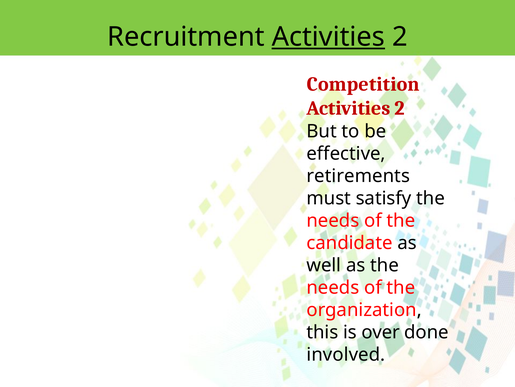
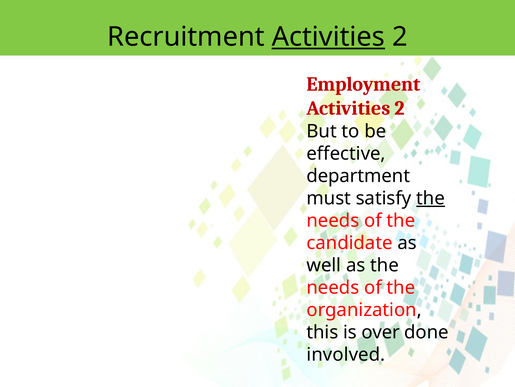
Competition: Competition -> Employment (363, 84)
retirements: retirements -> department (358, 176)
the underline: none -> present (431, 198)
